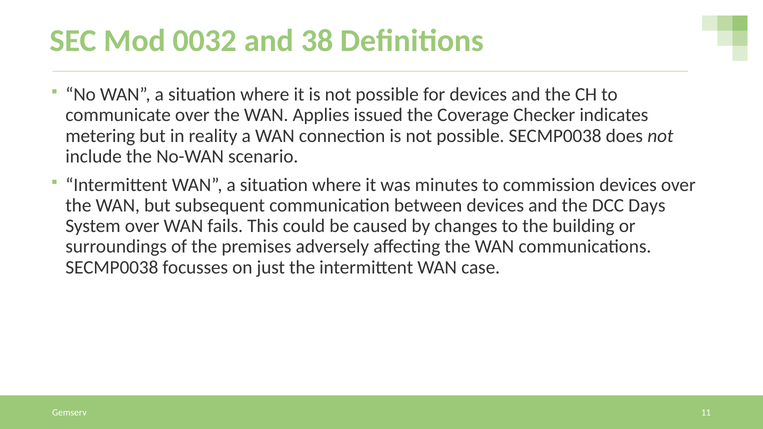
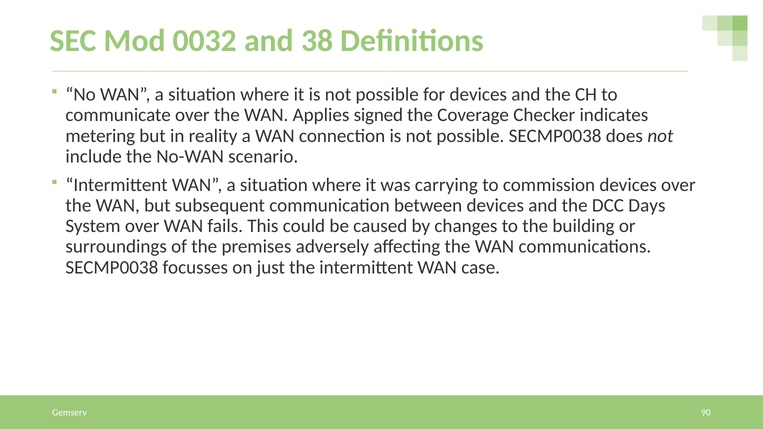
issued: issued -> signed (378, 115)
minutes: minutes -> carrying (446, 185)
11: 11 -> 90 (706, 413)
